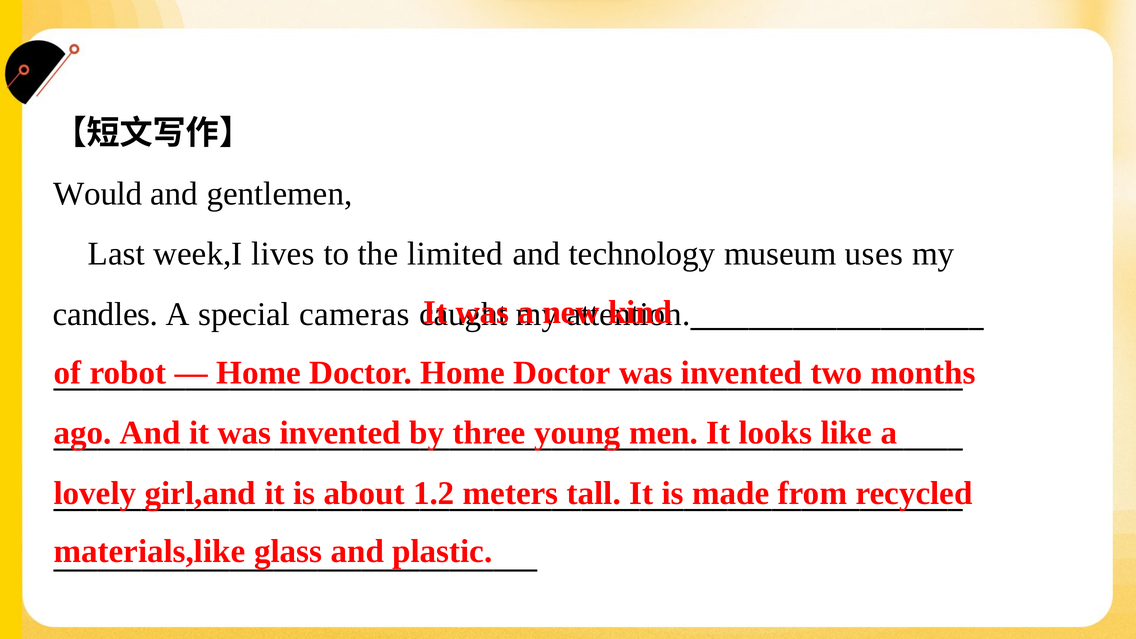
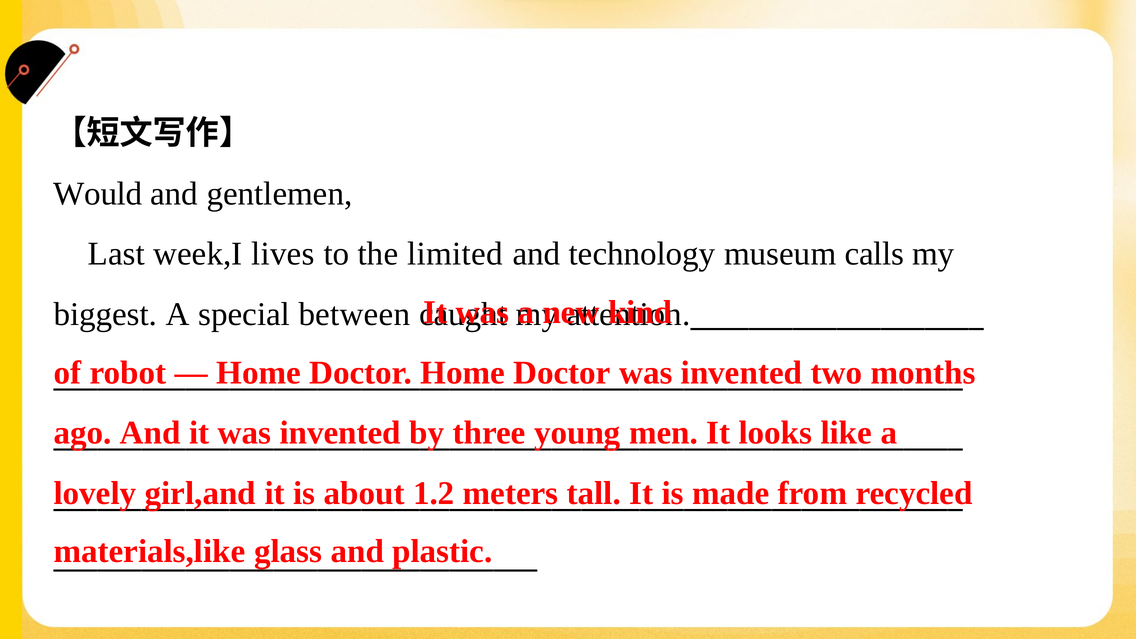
uses: uses -> calls (874, 254)
candles: candles -> biggest (105, 314)
cameras: cameras -> between (354, 314)
